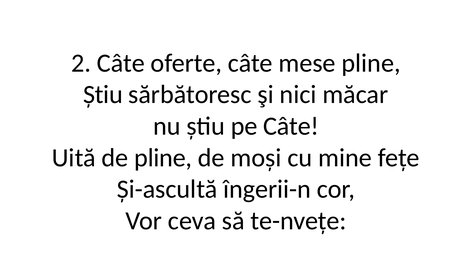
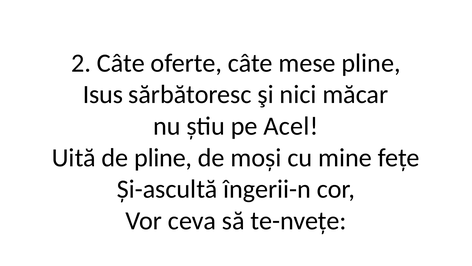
Știu: Știu -> Isus (103, 94)
pe Câte: Câte -> Acel (291, 126)
